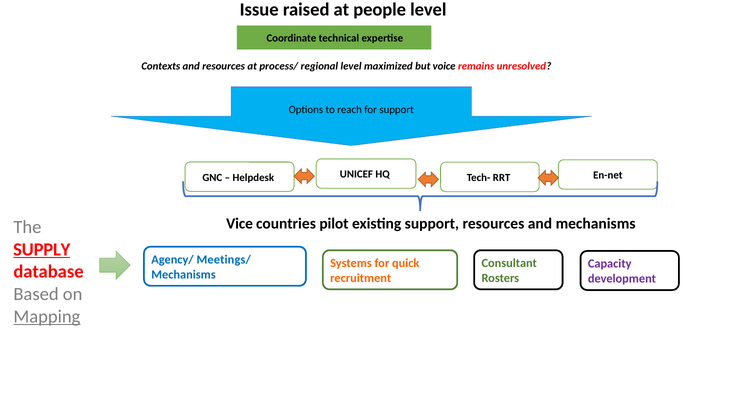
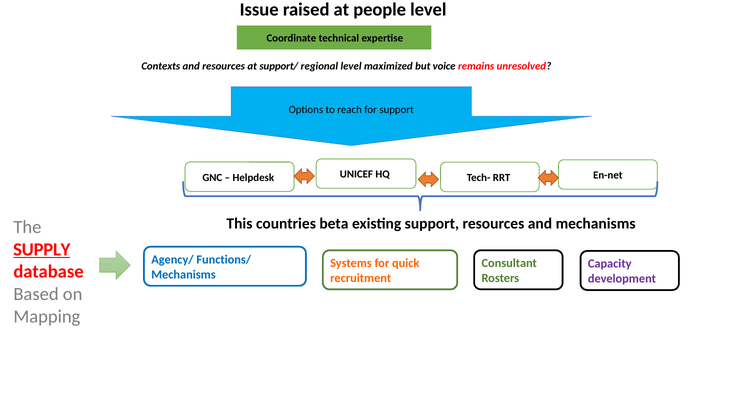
process/: process/ -> support/ (279, 66)
Vice: Vice -> This (239, 224)
pilot: pilot -> beta (334, 224)
Meetings/: Meetings/ -> Functions/ (224, 260)
Mapping underline: present -> none (47, 316)
